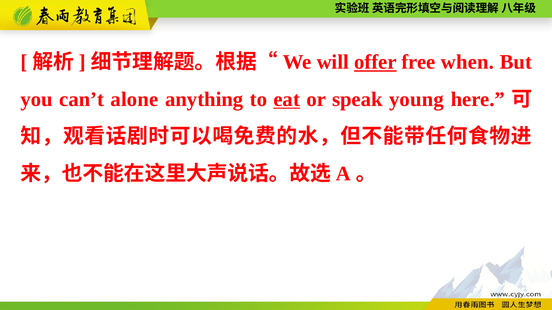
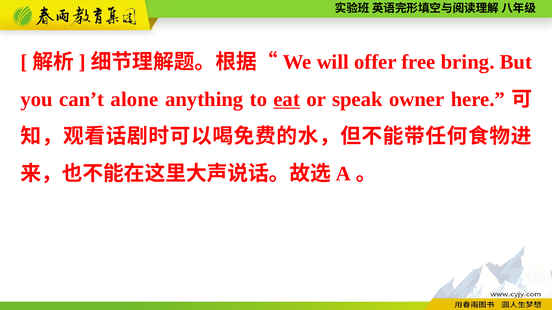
offer underline: present -> none (375, 62)
when: when -> bring (468, 62)
young: young -> owner (417, 99)
